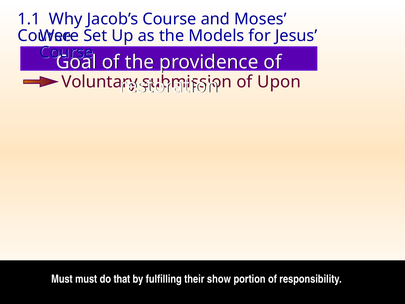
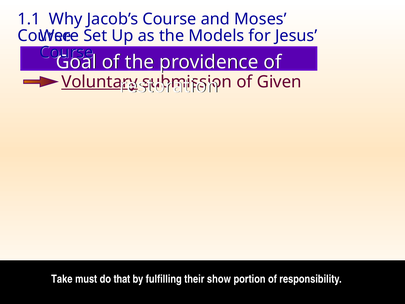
Voluntary underline: none -> present (100, 82)
Upon: Upon -> Given (279, 82)
Must: Must -> Take (62, 279)
